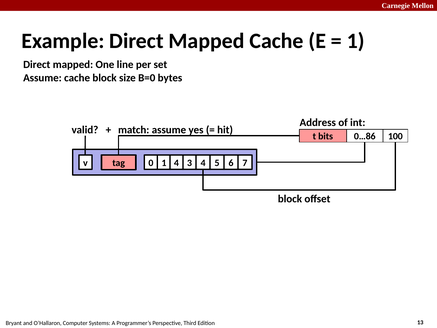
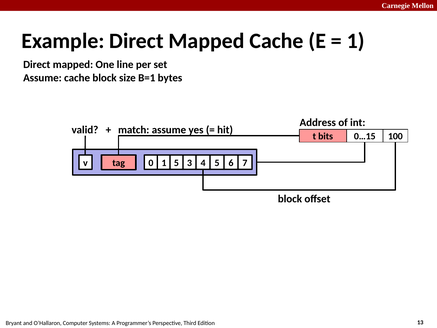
B=0: B=0 -> B=1 (147, 78)
0…86: 0…86 -> 0…15 (365, 136)
1 4: 4 -> 5 (176, 163)
